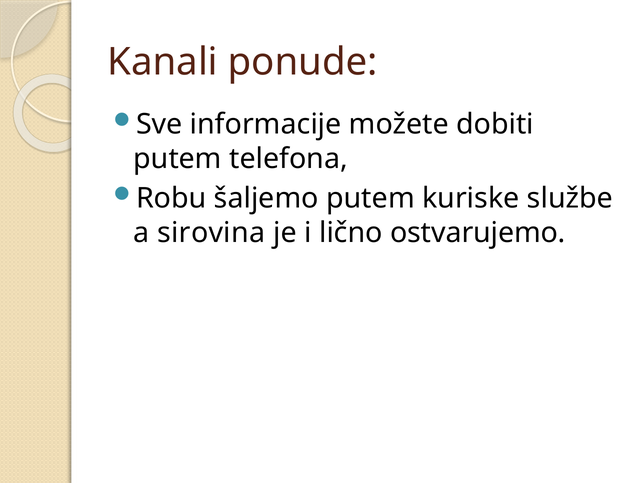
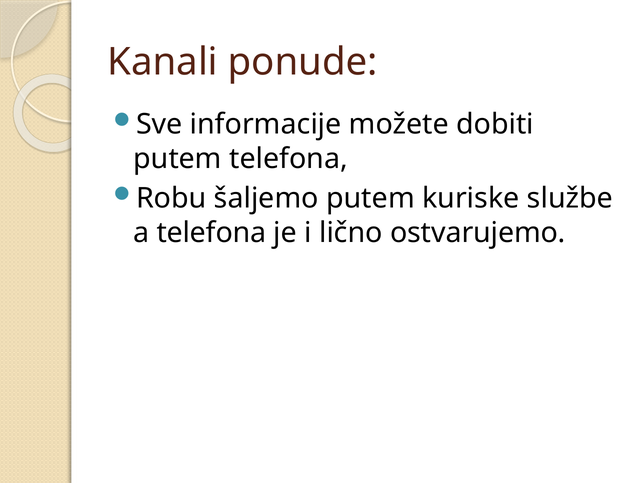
a sirovina: sirovina -> telefona (211, 233)
